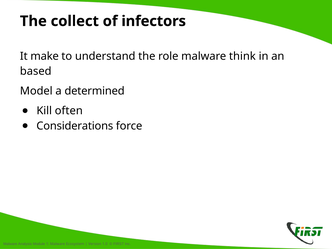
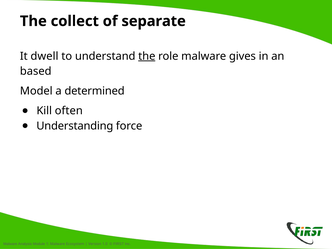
infectors: infectors -> separate (154, 21)
make: make -> dwell (44, 56)
the underline: none -> present (147, 56)
think: think -> gives (242, 56)
Considerations: Considerations -> Understanding (75, 126)
